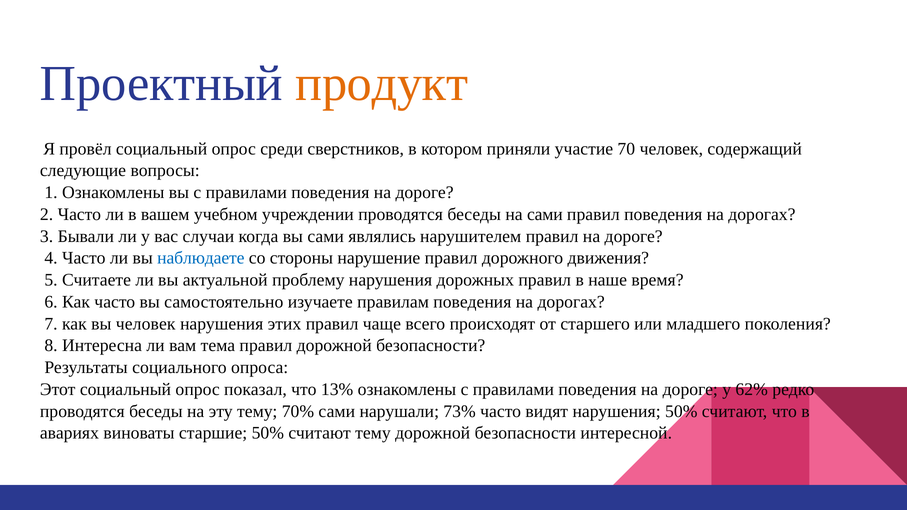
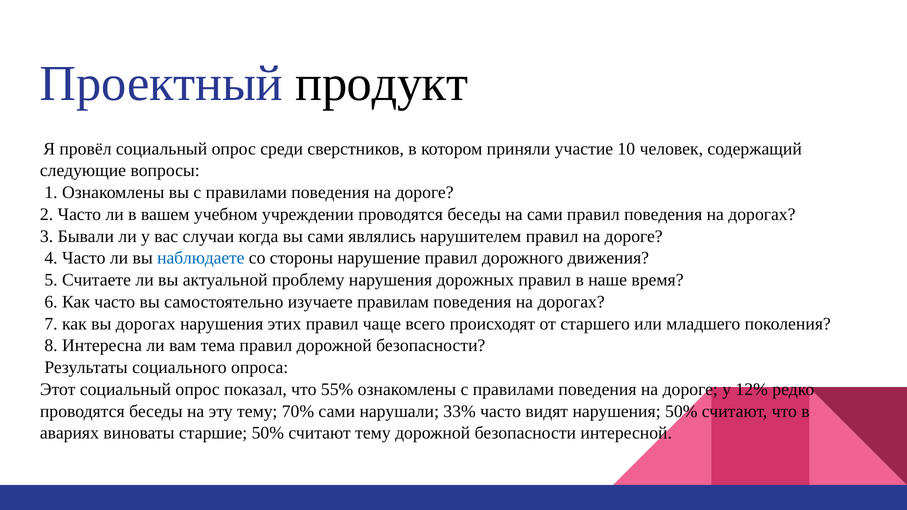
продукт colour: orange -> black (382, 83)
70: 70 -> 10 (626, 149)
вы человек: человек -> дорогах (146, 324)
13%: 13% -> 55% (337, 390)
62%: 62% -> 12% (752, 390)
73%: 73% -> 33% (460, 411)
